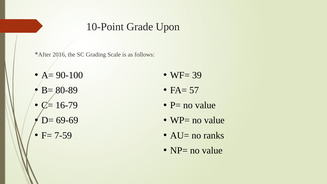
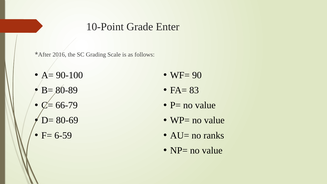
Upon: Upon -> Enter (168, 27)
39: 39 -> 90 (197, 75)
57: 57 -> 83 (194, 90)
16-79: 16-79 -> 66-79 (67, 105)
69-69: 69-69 -> 80-69 (67, 120)
7-59: 7-59 -> 6-59 (63, 135)
